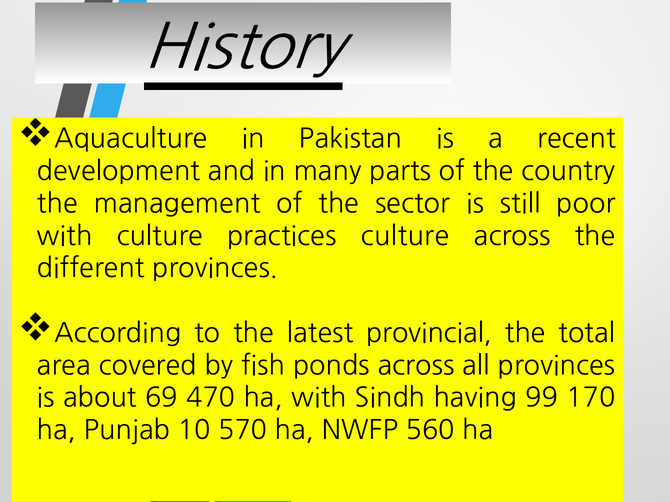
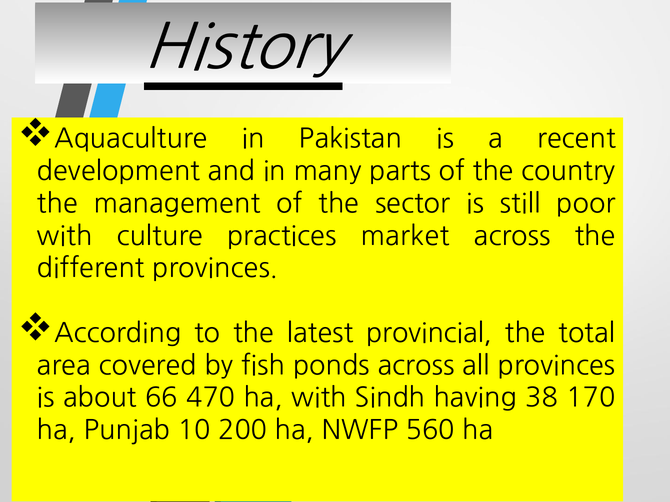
practices culture: culture -> market (405, 236)
69: 69 -> 66 (161, 398)
99: 99 -> 38 (542, 398)
570: 570 -> 200 (243, 431)
